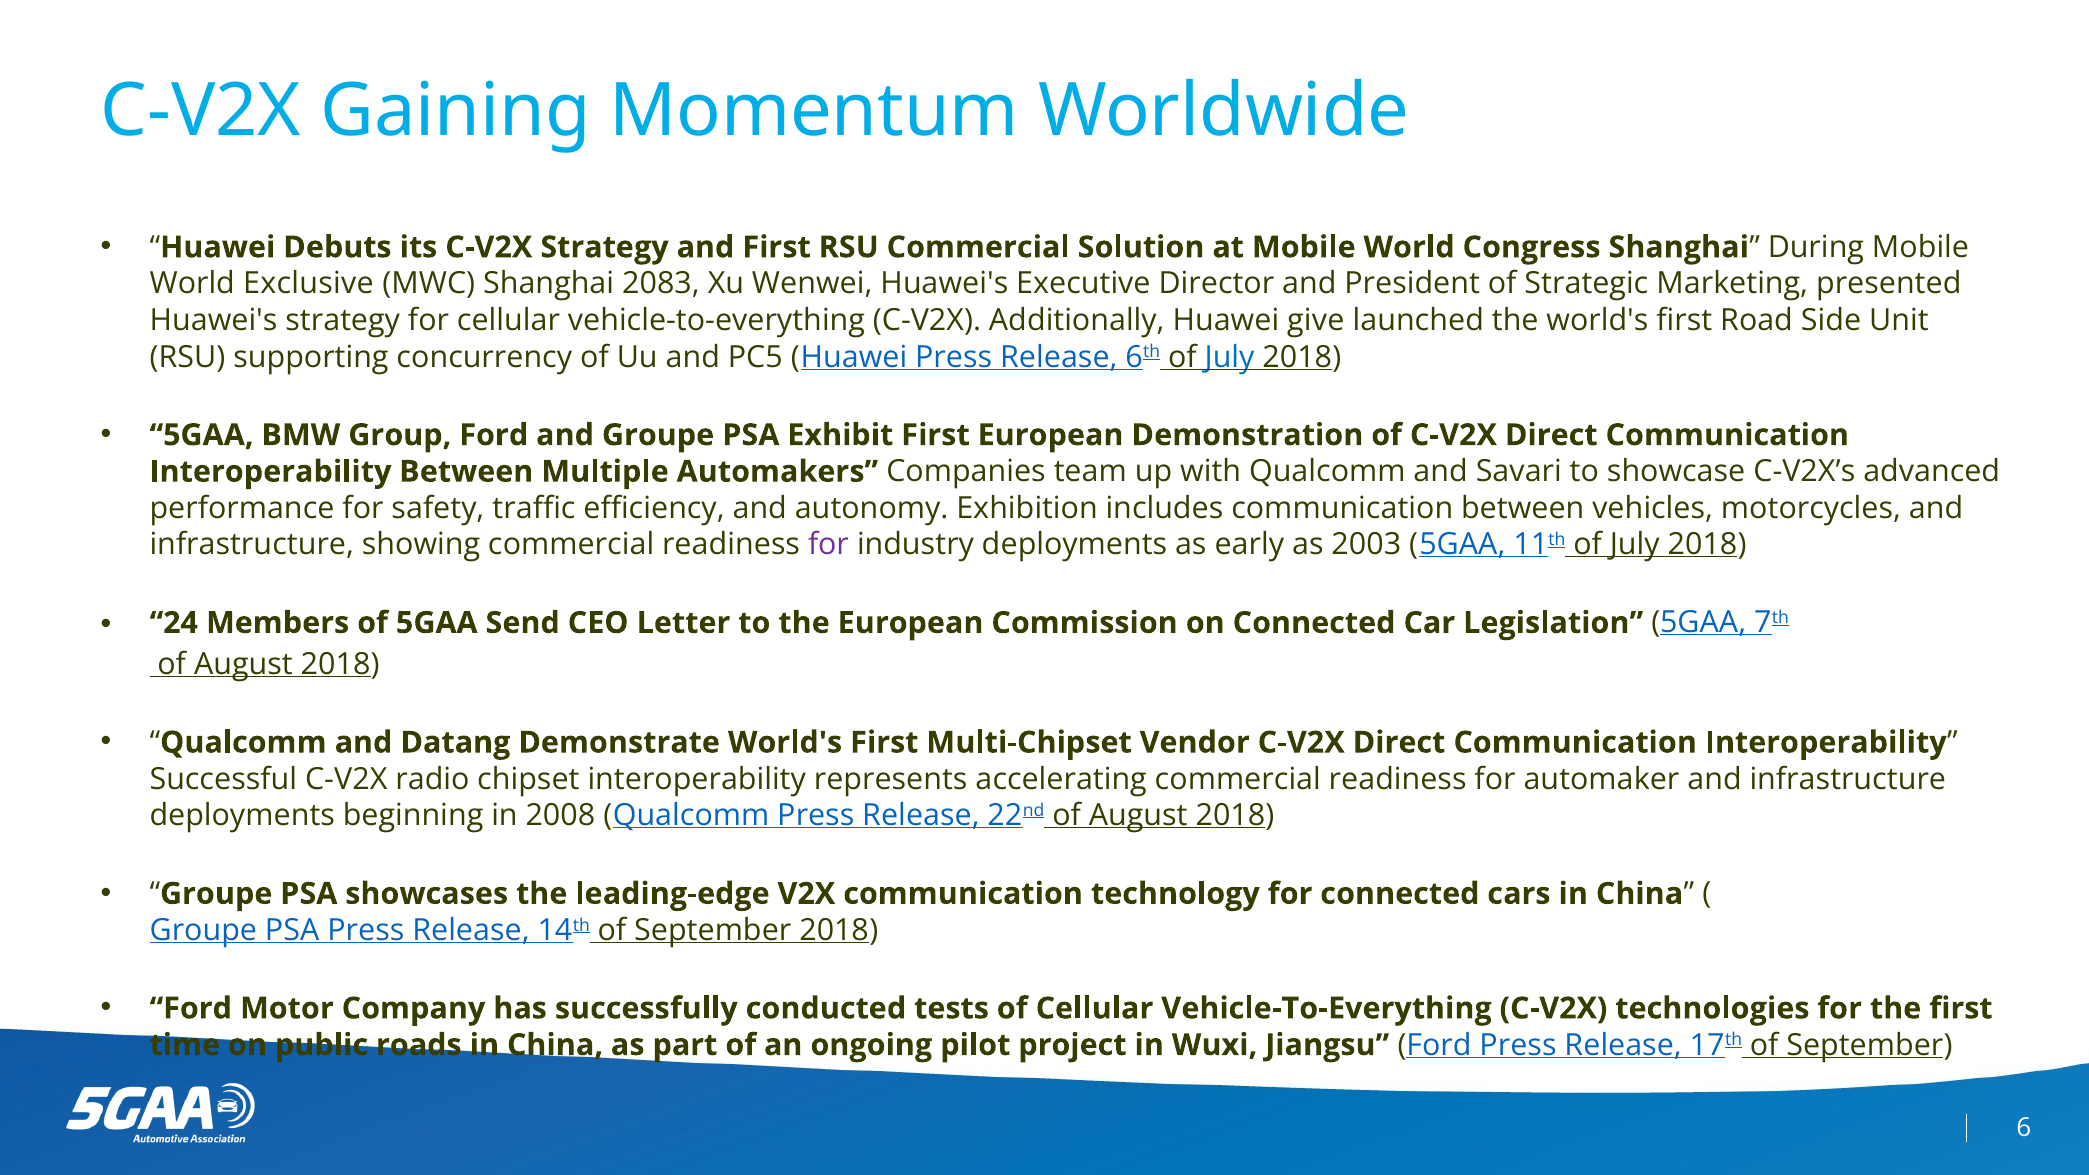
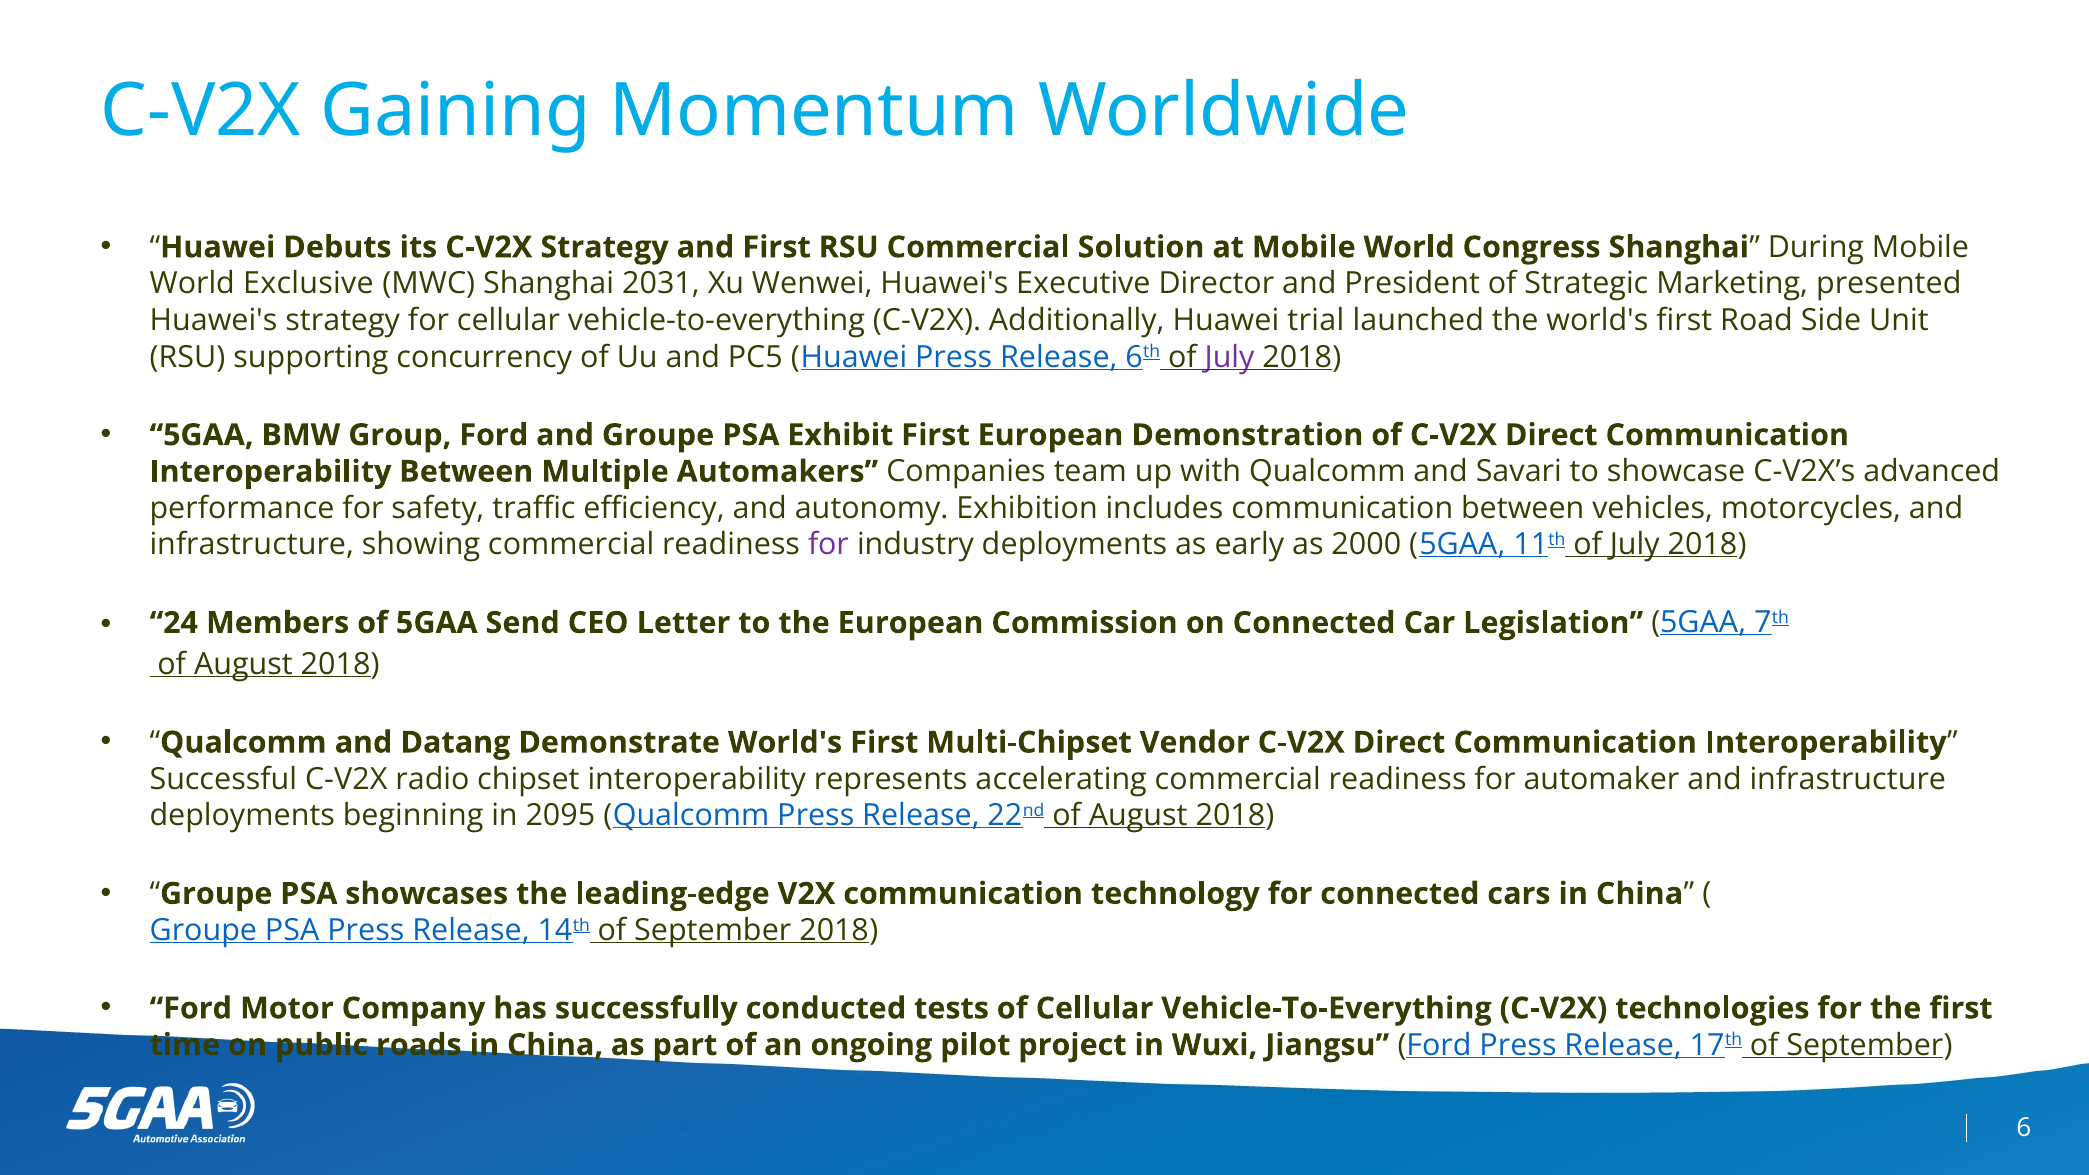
2083: 2083 -> 2031 (661, 284)
give: give -> trial (1316, 320)
July colour: blue -> purple (1229, 357)
2003: 2003 -> 2000 (1366, 545)
2008: 2008 -> 2095 (560, 816)
